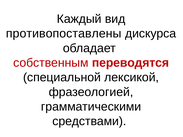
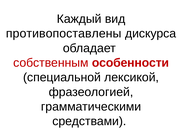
переводятся: переводятся -> особенности (130, 63)
